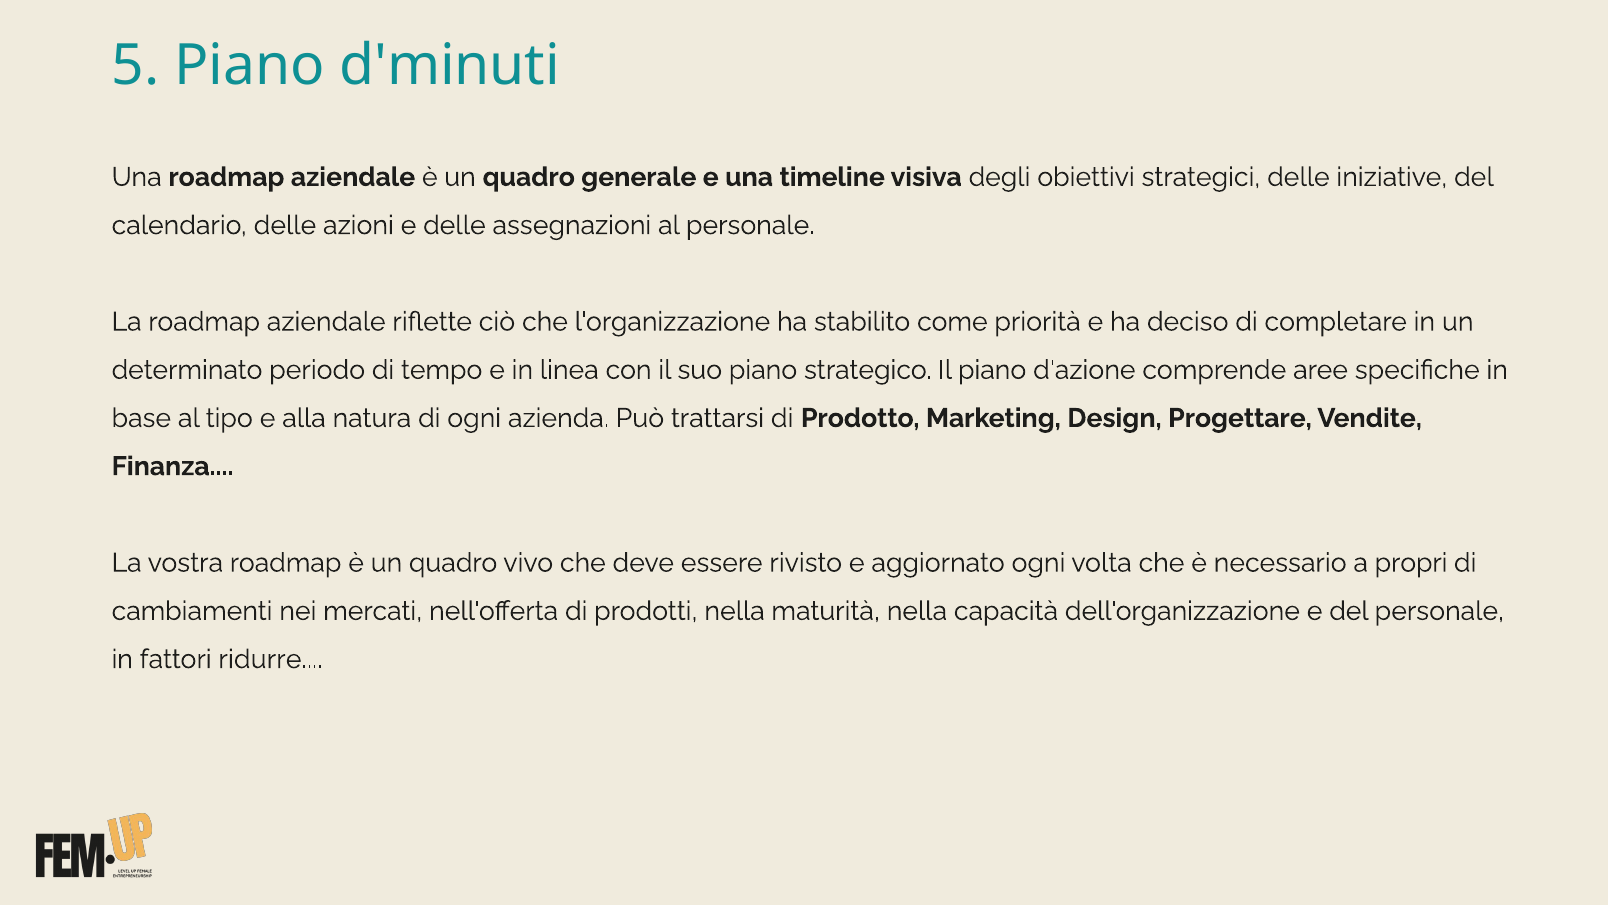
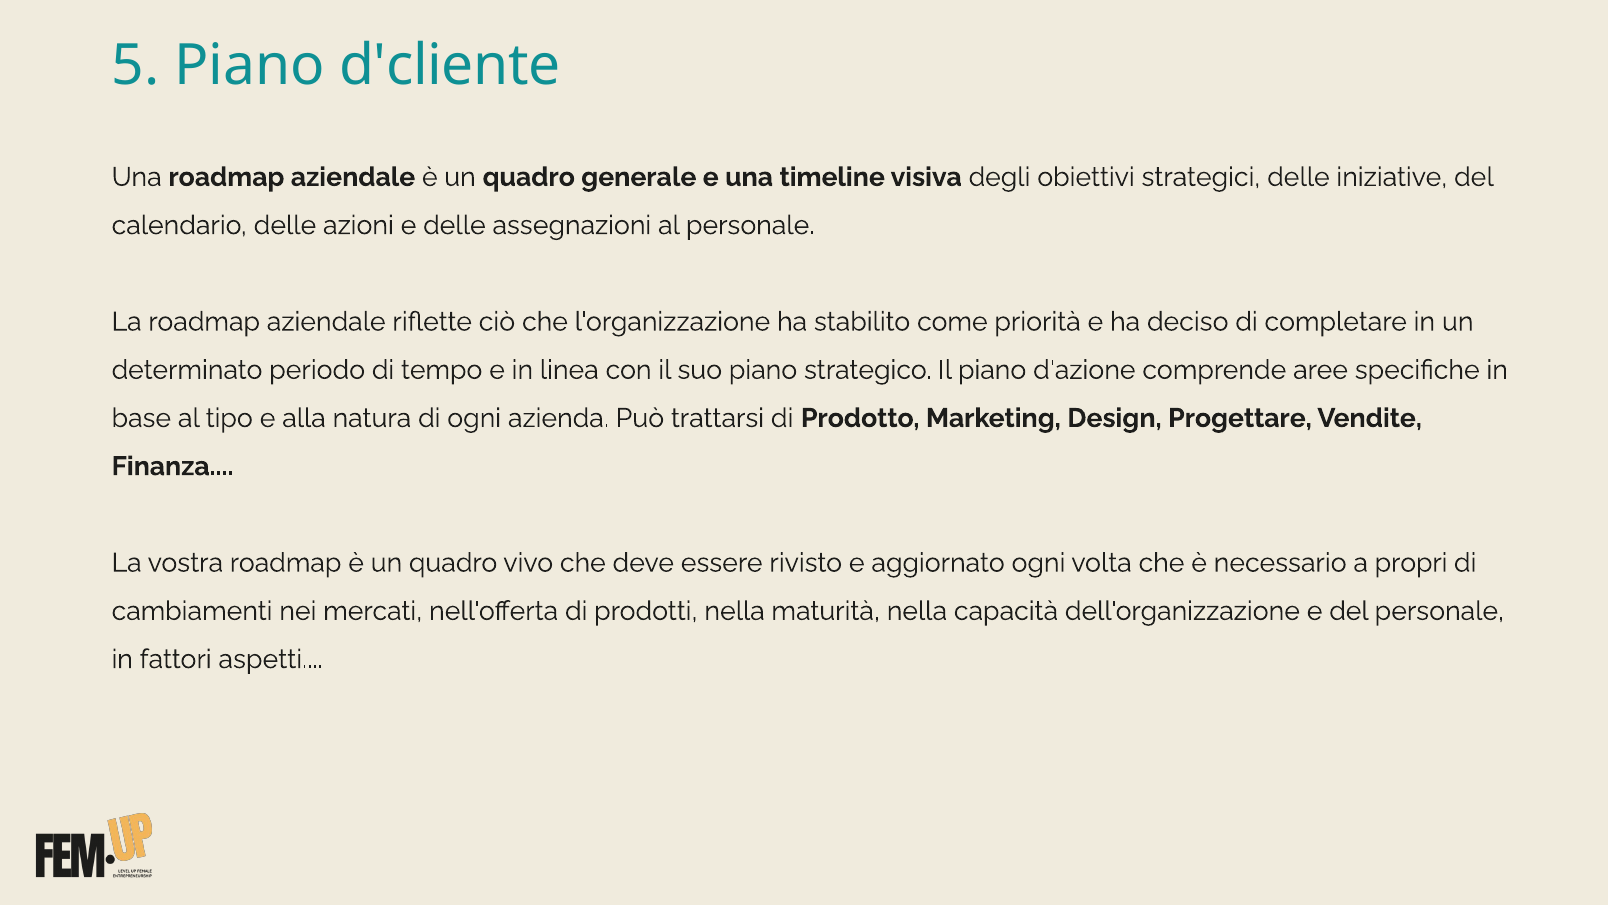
d'minuti: d'minuti -> d'cliente (450, 66)
ridurre: ridurre -> aspetti (270, 659)
